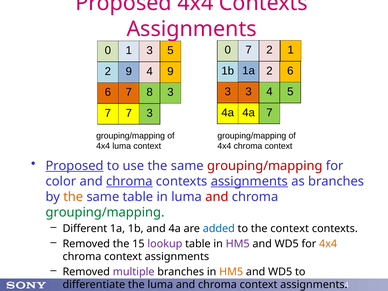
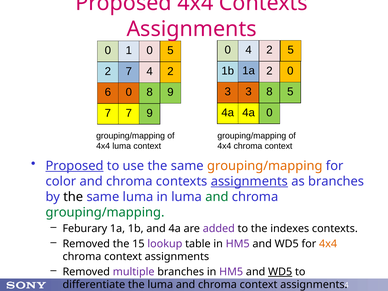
0 7: 7 -> 4 (249, 50)
2 1: 1 -> 5 (291, 50)
1 3: 3 -> 0 (150, 50)
2 6: 6 -> 0 (290, 71)
2 9: 9 -> 7 (129, 71)
9: 9 -> 2 (170, 71)
3 4: 4 -> 8 (269, 92)
6 7: 7 -> 0 (129, 92)
8 3: 3 -> 9 (170, 92)
4a 7: 7 -> 0 (269, 113)
7 3: 3 -> 9 (150, 113)
grouping/mapping colour: red -> orange (265, 166)
chroma underline: present -> none (129, 181)
the colour: orange -> black (73, 197)
same table: table -> luma (138, 197)
and colour: red -> green (217, 197)
Different: Different -> Feburary (85, 229)
added colour: blue -> purple (219, 229)
the context: context -> indexes (290, 229)
HM5 colour: orange -> purple (231, 272)
WD5 underline: none -> present (280, 272)
